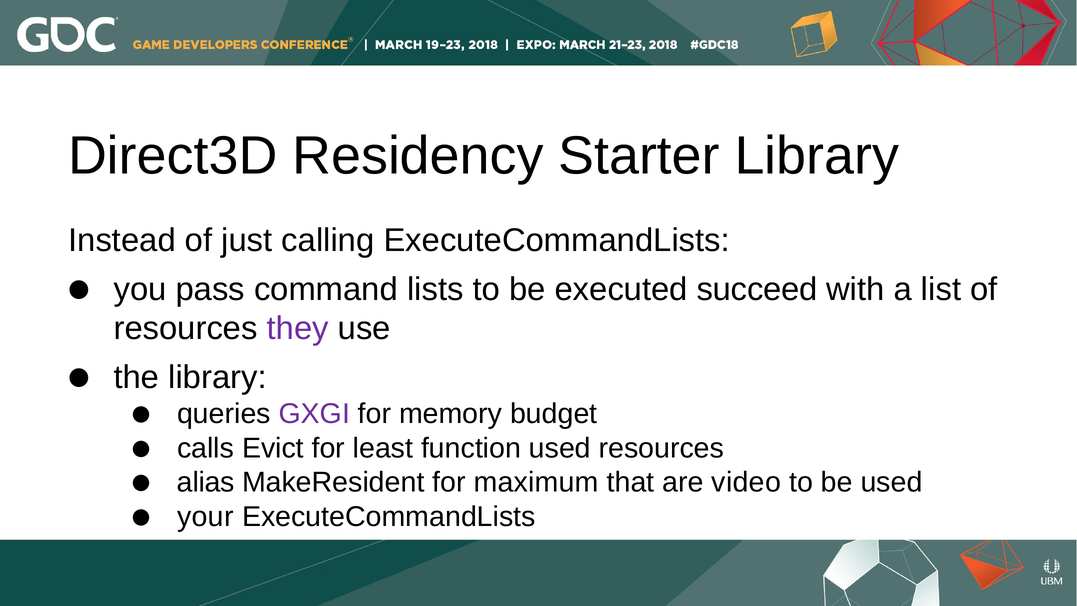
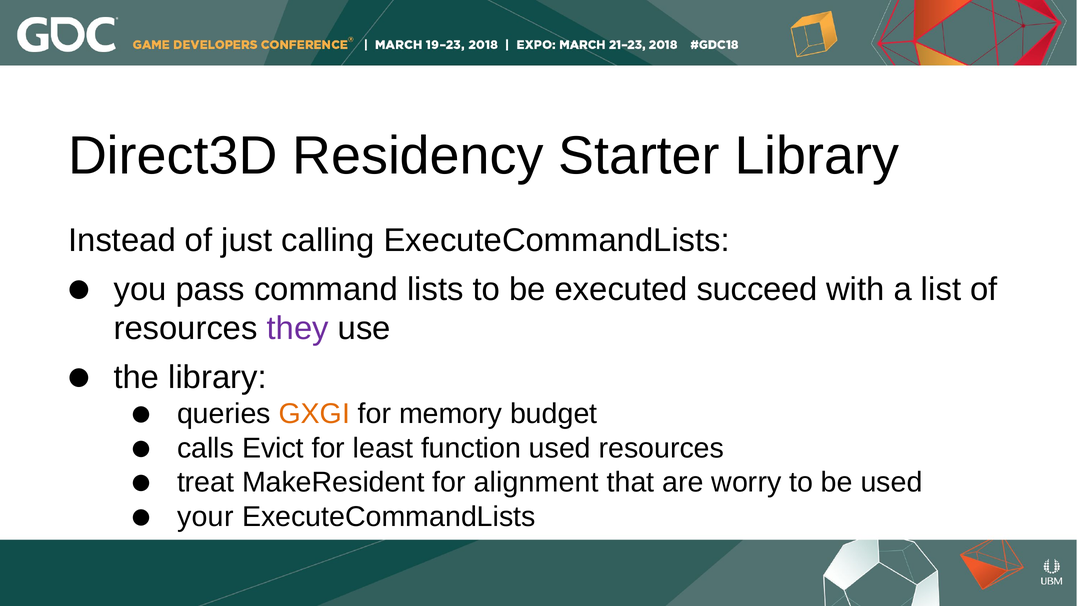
GXGI colour: purple -> orange (314, 414)
alias: alias -> treat (206, 482)
maximum: maximum -> alignment (536, 482)
video: video -> worry (746, 482)
